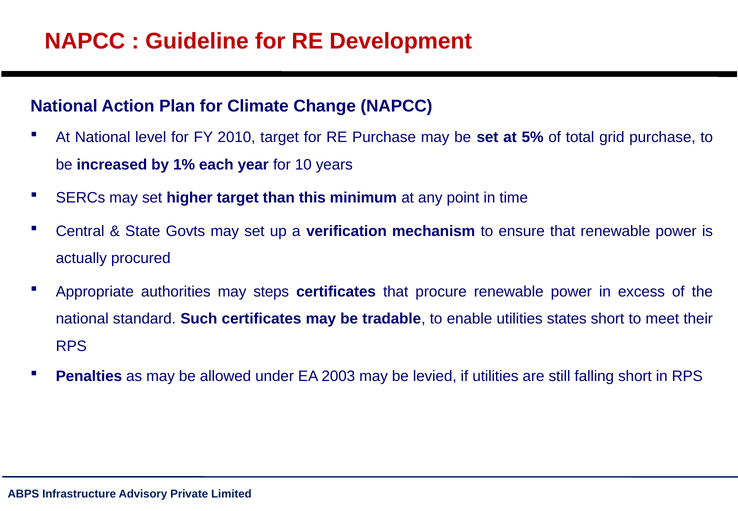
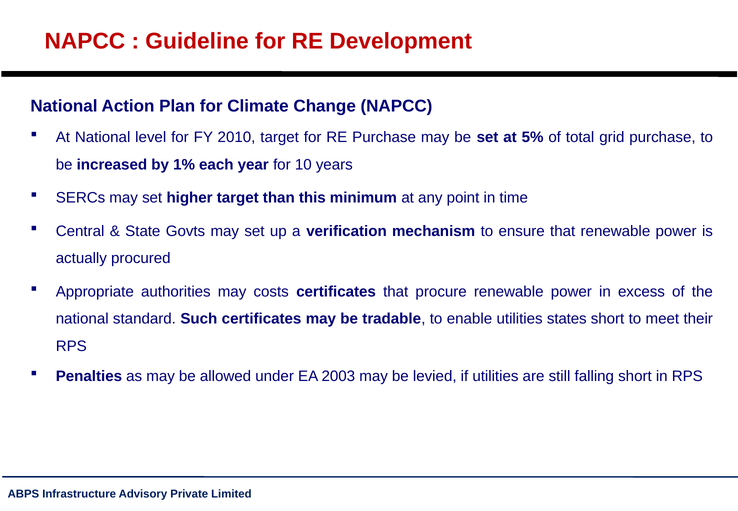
steps: steps -> costs (271, 292)
